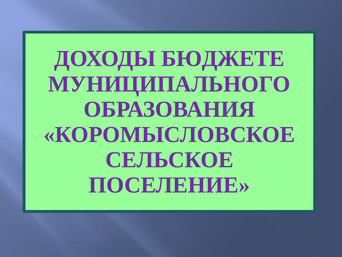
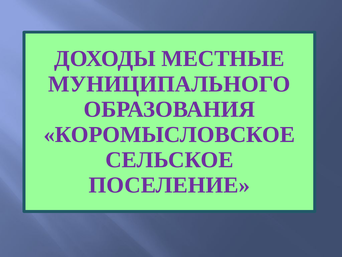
БЮДЖЕТЕ: БЮДЖЕТЕ -> МЕСТНЫЕ (223, 59)
